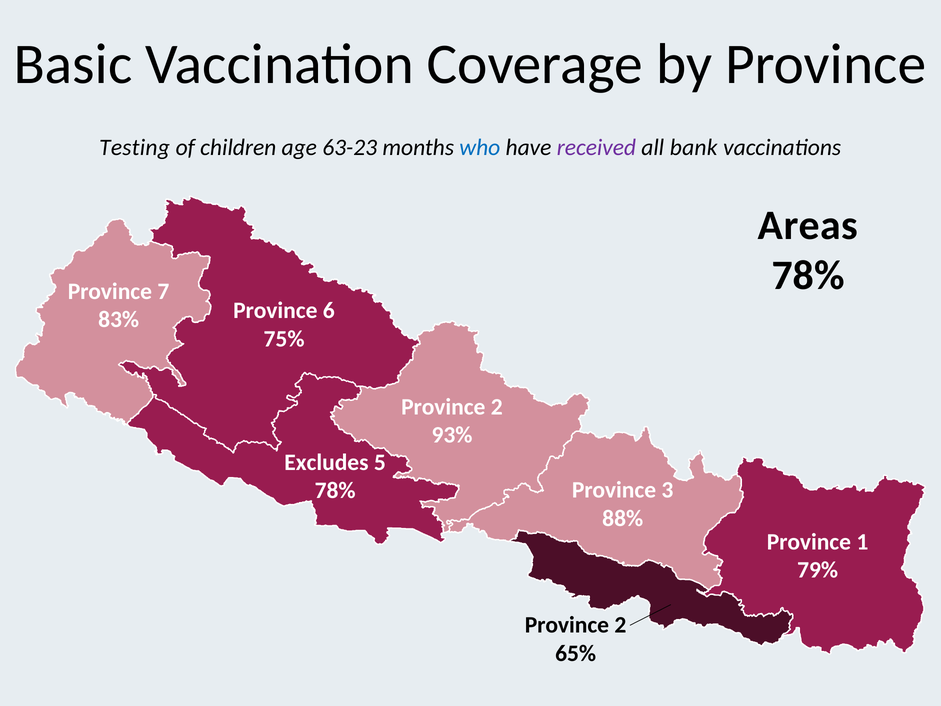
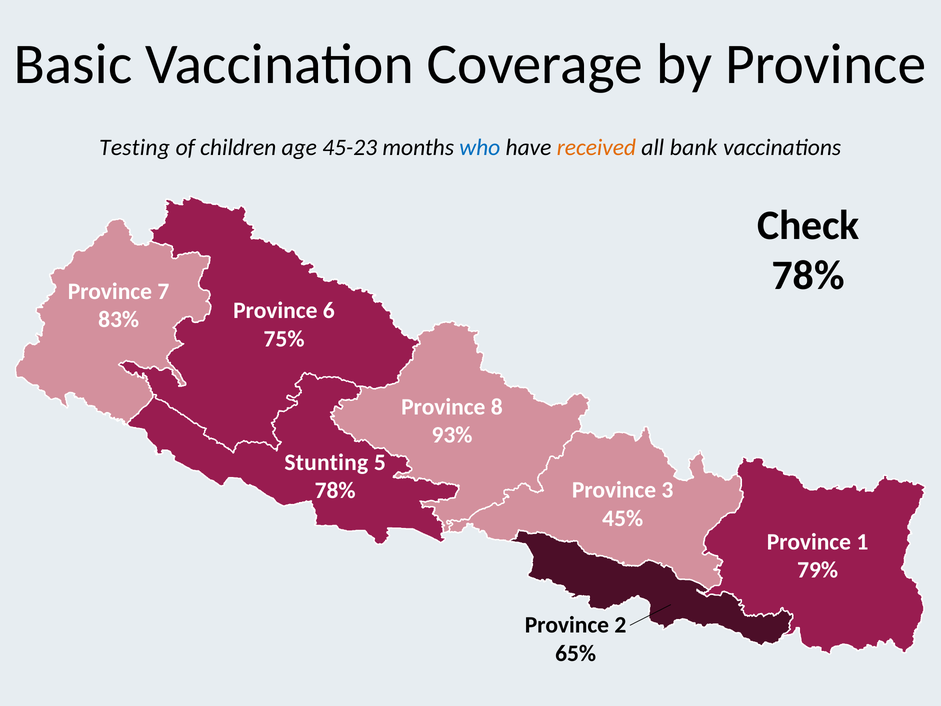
63-23: 63-23 -> 45-23 (350, 147)
received colour: purple -> orange (596, 147)
Areas: Areas -> Check (808, 225)
2: 2 -> 8 (497, 407)
Excludes: Excludes -> Stunting (326, 462)
88%: 88% -> 45% (623, 518)
